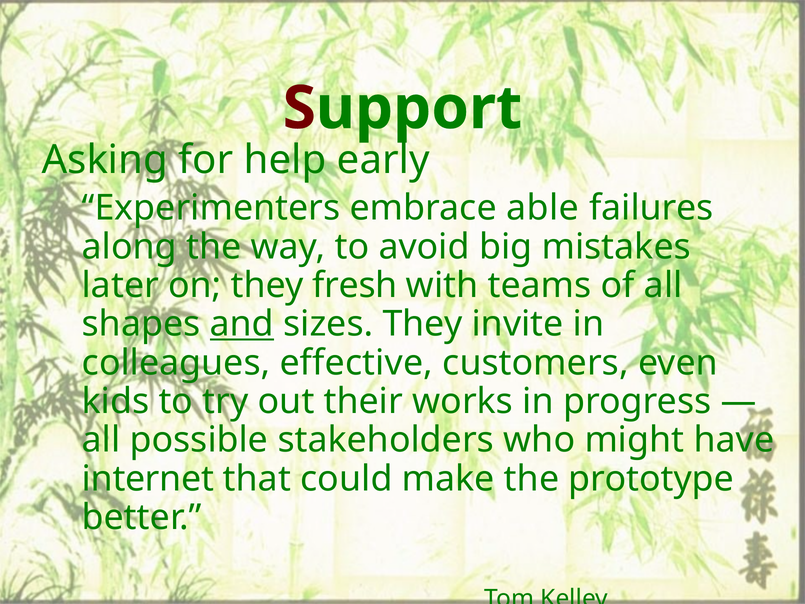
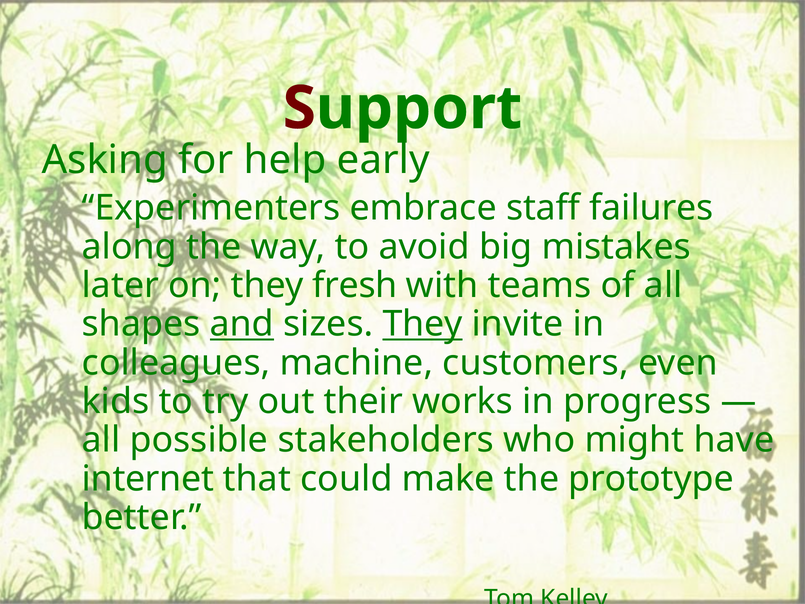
able: able -> staff (543, 208)
They underline: none -> present (423, 324)
effective: effective -> machine (356, 363)
